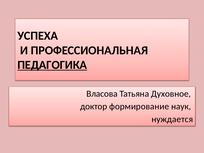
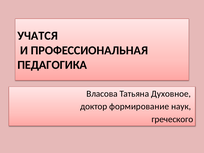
УСПЕХА: УСПЕХА -> УЧАТСЯ (38, 36)
ПЕДАГОГИКА underline: present -> none (52, 65)
нуждается: нуждается -> греческого (172, 119)
